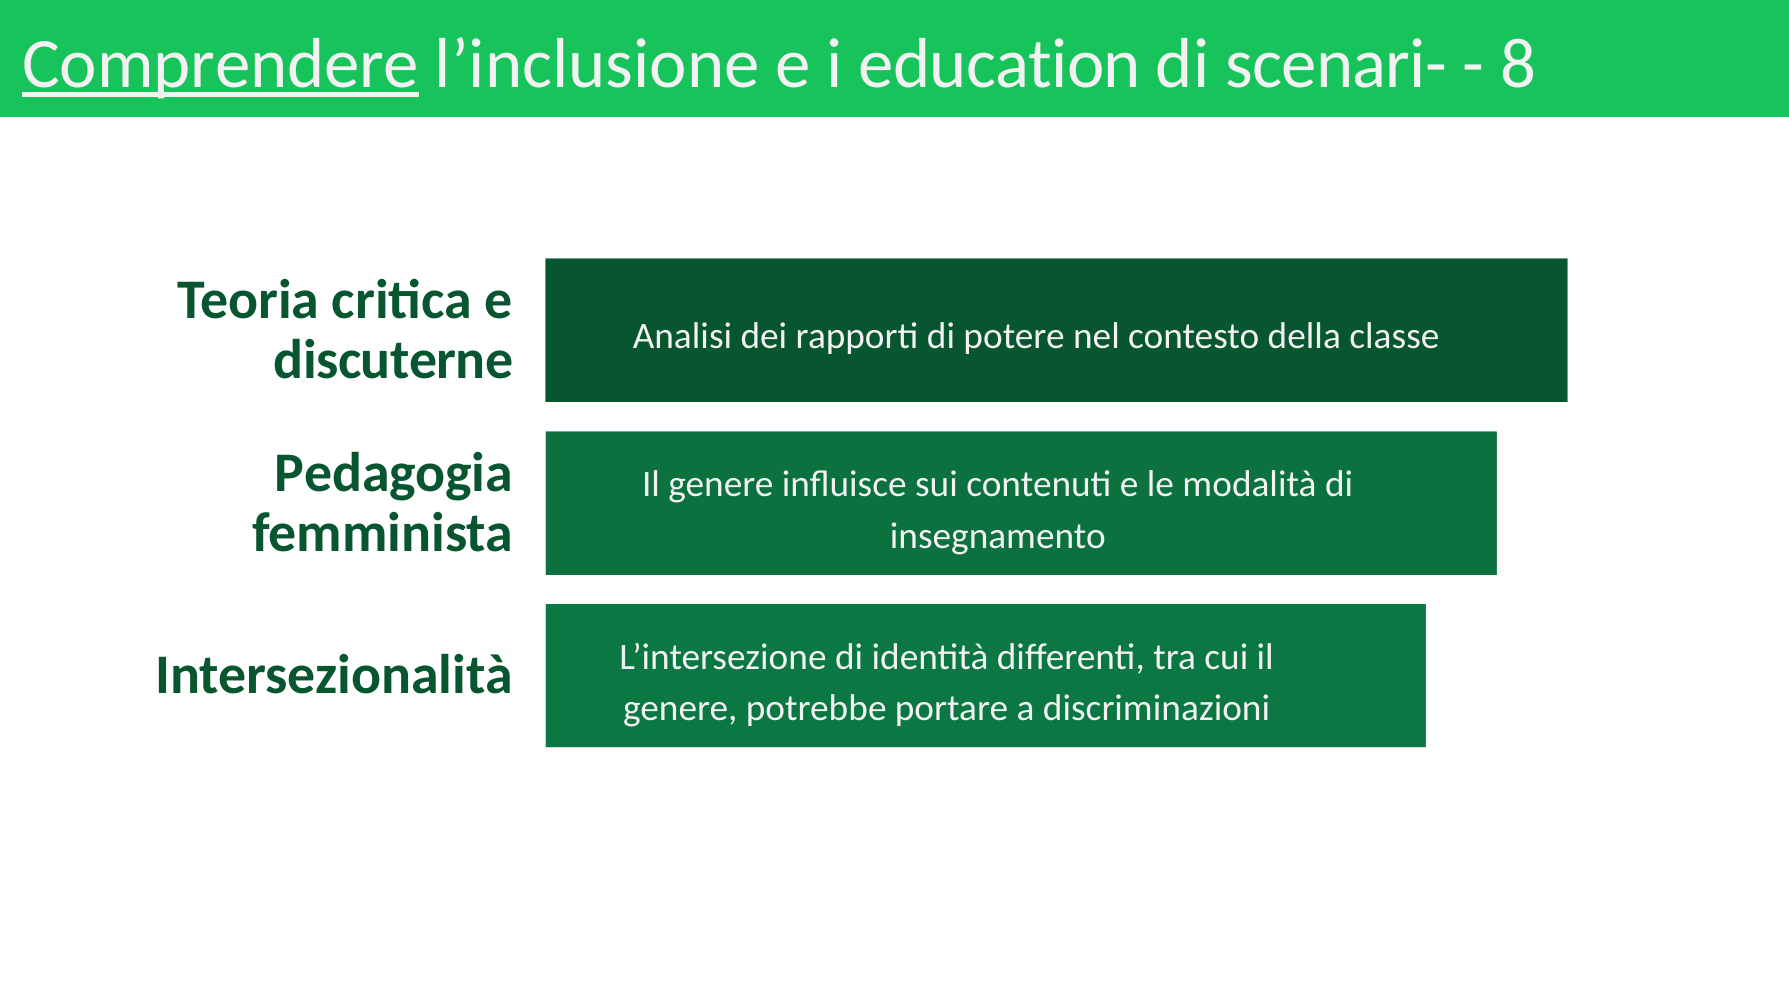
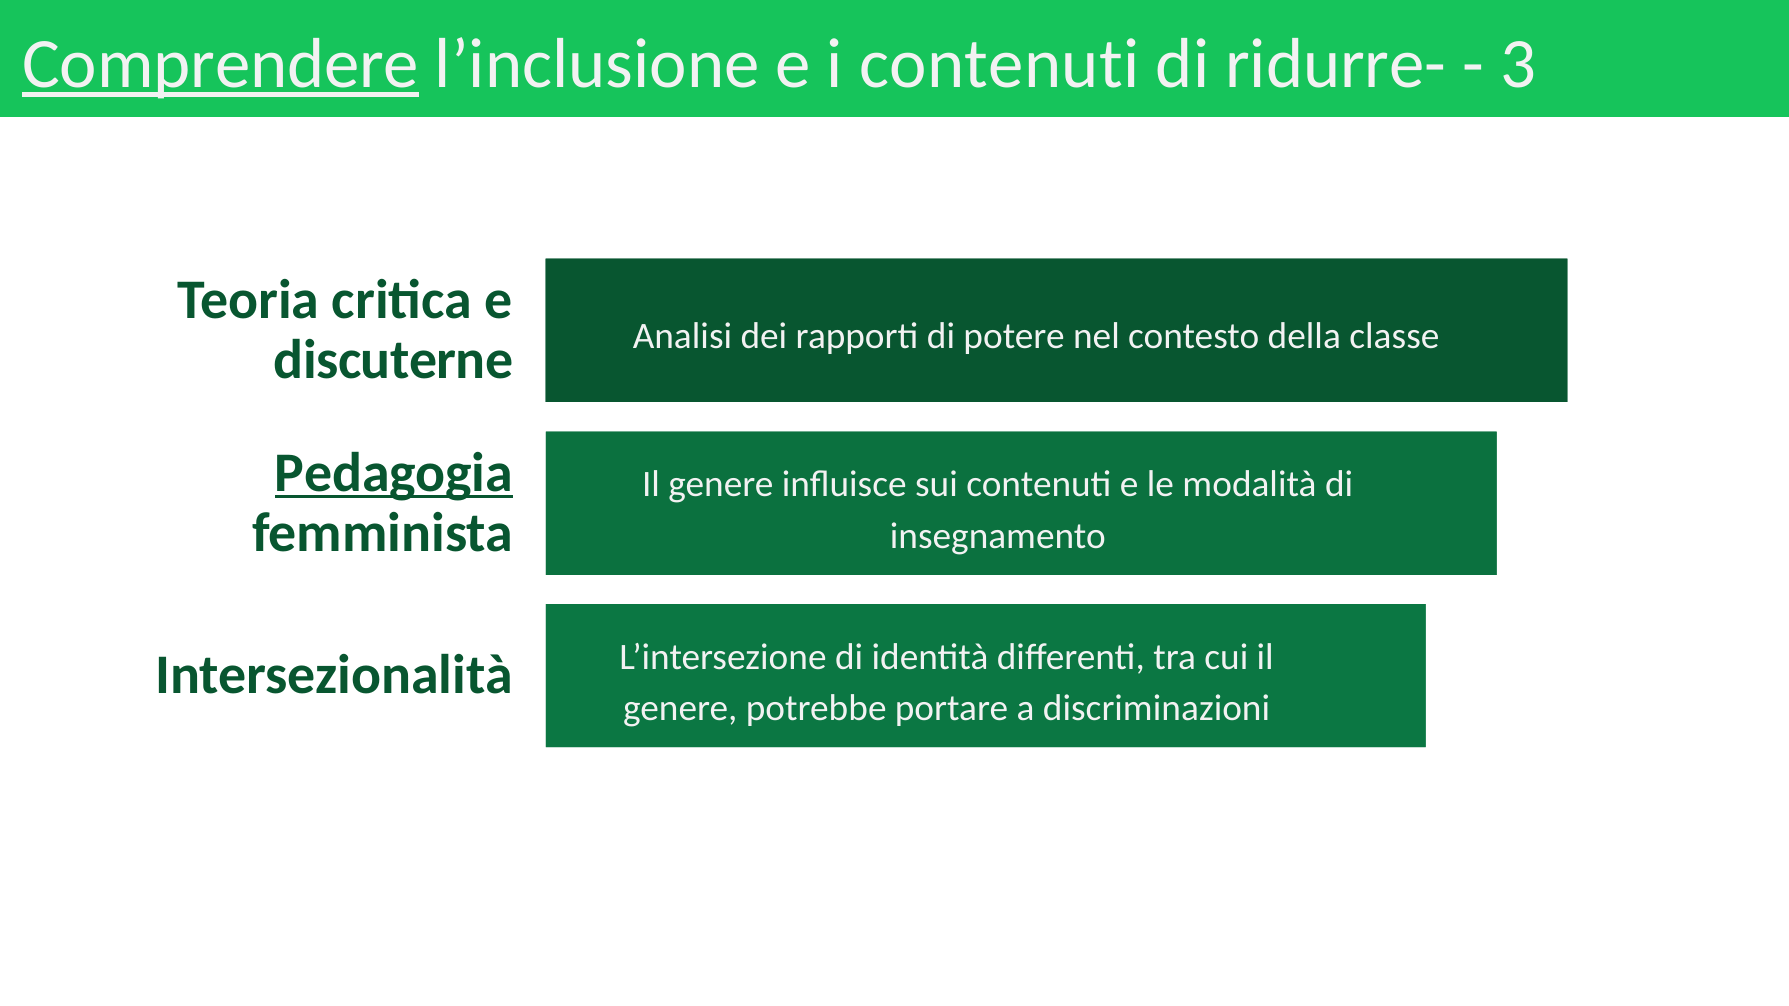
i education: education -> contenuti (999, 64)
scenari-: scenari- -> ridurre- (1336, 64)
8: 8 -> 3 (1518, 64)
Pedagogia underline: none -> present (394, 473)
